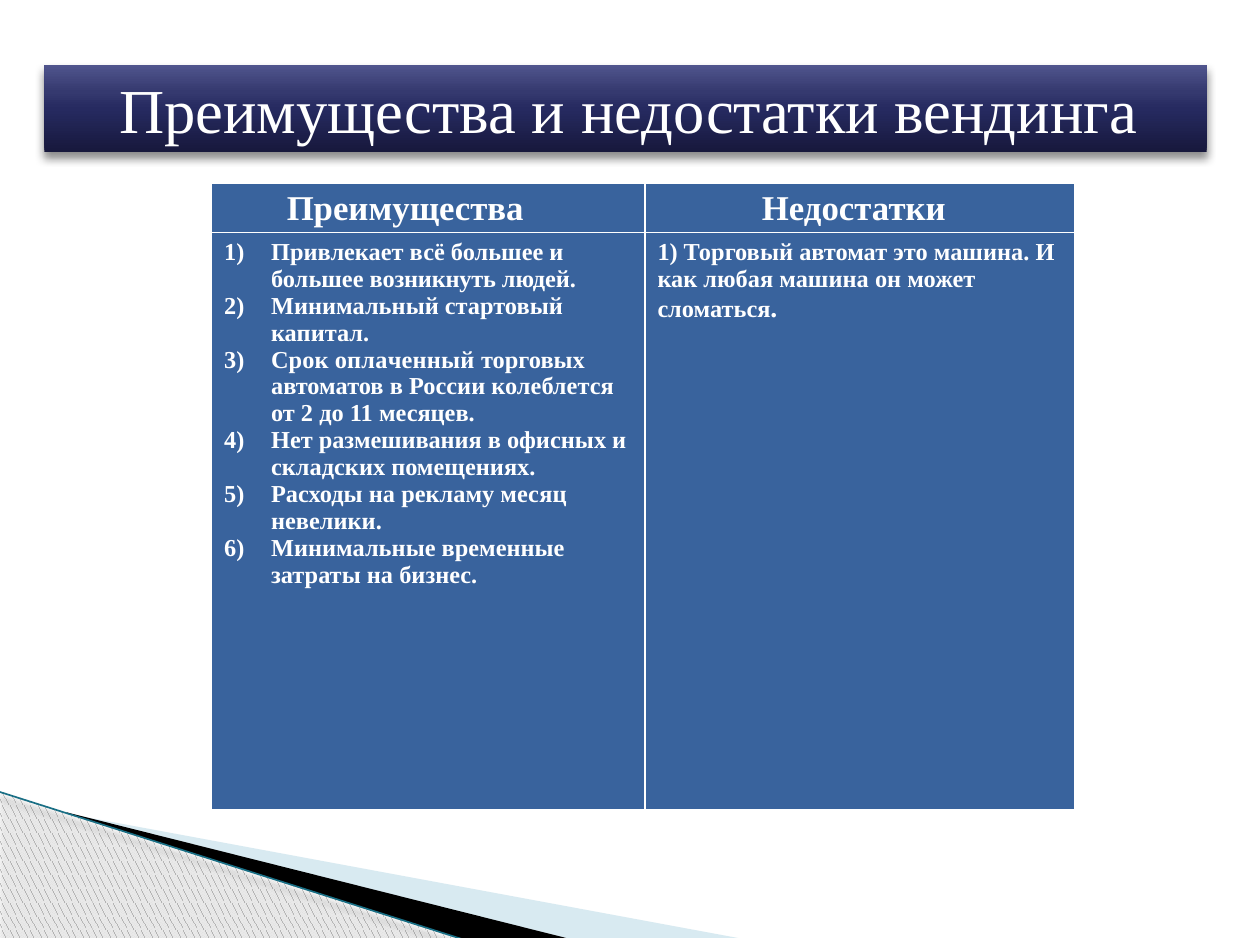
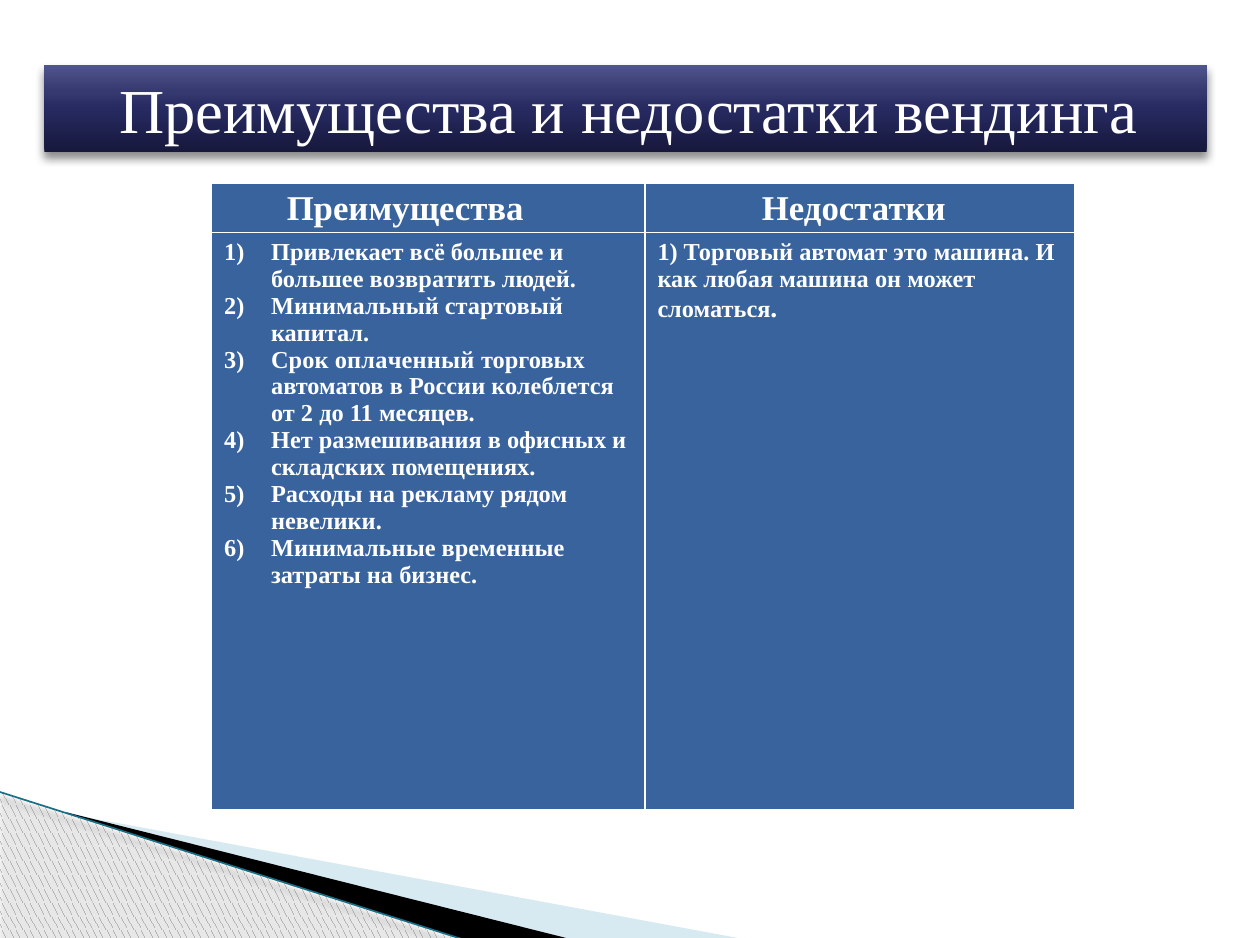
возникнуть: возникнуть -> возвратить (433, 279)
месяц: месяц -> рядом (534, 495)
